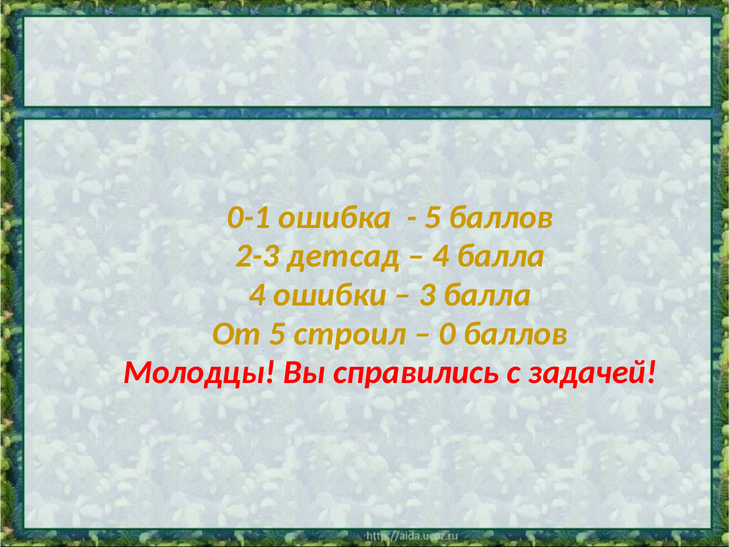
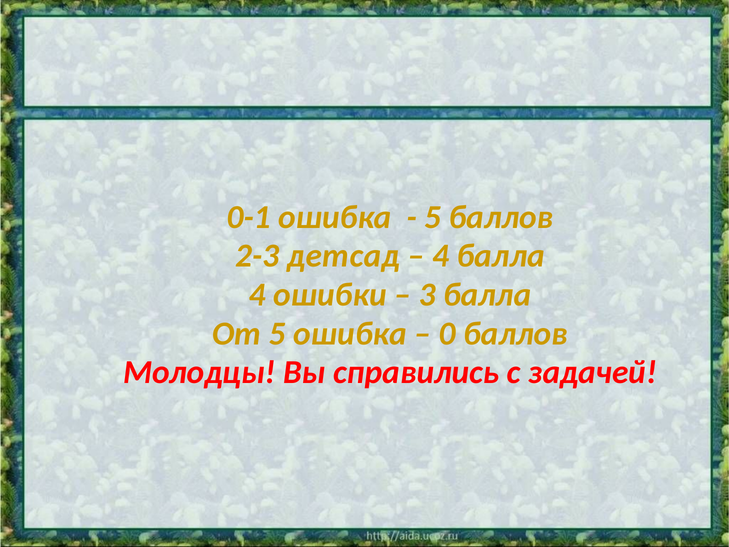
5 строил: строил -> ошибка (350, 333)
